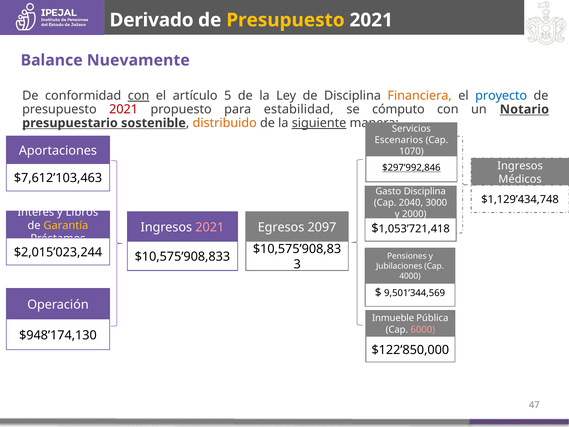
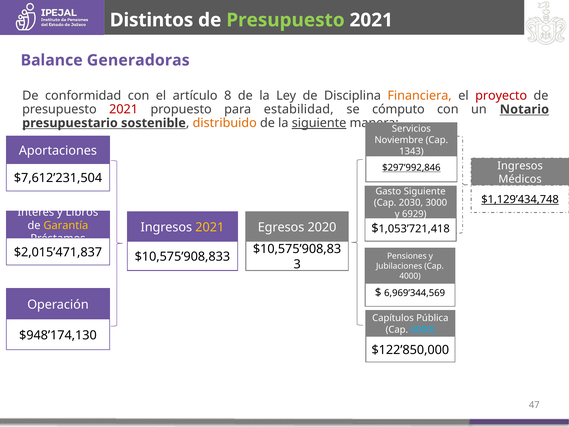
Derivado: Derivado -> Distintos (152, 20)
Presupuesto colour: yellow -> light green (286, 20)
Nuevamente: Nuevamente -> Generadoras (138, 60)
con underline: present -> none (139, 96)
5: 5 -> 8 (228, 96)
proyecto colour: blue -> red (501, 96)
Escenarios: Escenarios -> Noviembre (399, 140)
1070: 1070 -> 1343 (411, 151)
$7,612’103,463: $7,612’103,463 -> $7,612’231,504 (58, 178)
Gasto Disciplina: Disciplina -> Siguiente (425, 191)
$1,129’434,748 underline: none -> present (520, 200)
2040: 2040 -> 2030 (411, 203)
2000: 2000 -> 6929 (414, 214)
2021 colour: pink -> yellow (210, 227)
2097: 2097 -> 2020 (322, 227)
$2,015’023,244: $2,015’023,244 -> $2,015’471,837 (58, 252)
9,501’344,569: 9,501’344,569 -> 6,969’344,569 (415, 293)
Inmueble: Inmueble -> Capítulos (393, 318)
6000 colour: pink -> light blue (423, 329)
